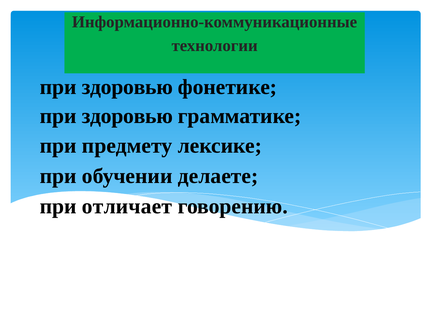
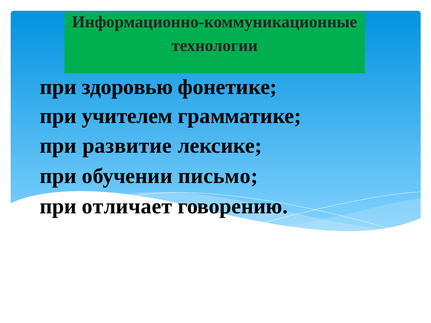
здоровью: здоровью -> учителем (127, 116)
предмету: предмету -> развитие (127, 146)
делаете: делаете -> письмо (218, 176)
